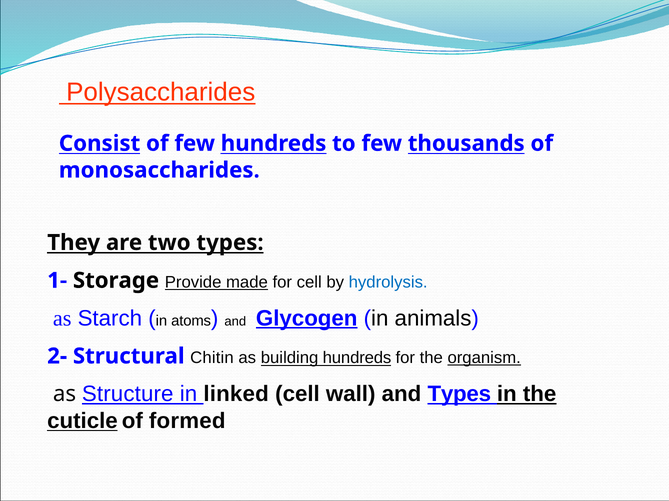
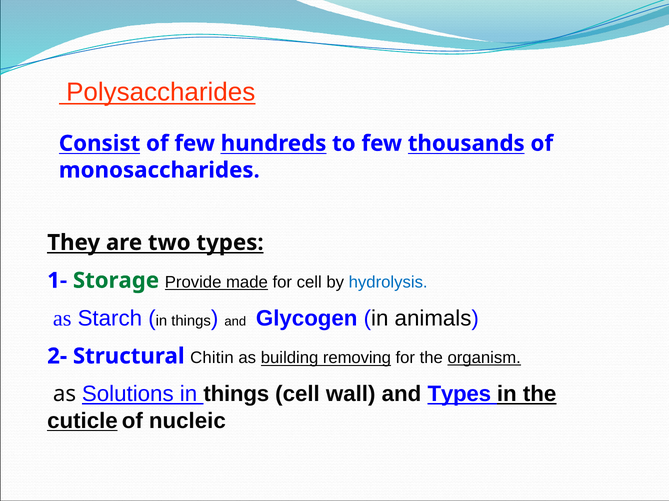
Storage colour: black -> green (116, 281)
atoms: atoms -> things (191, 321)
Glycogen underline: present -> none (307, 319)
building hundreds: hundreds -> removing (357, 359)
Structure: Structure -> Solutions (128, 395)
linked: linked -> things (236, 395)
formed: formed -> nucleic (187, 421)
